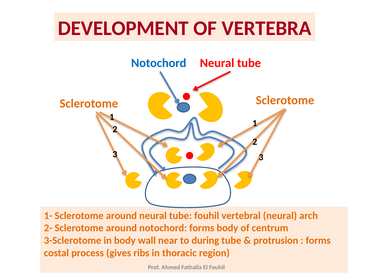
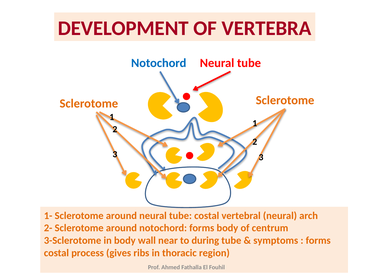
tube fouhil: fouhil -> costal (207, 215)
protrusion: protrusion -> symptoms (276, 240)
